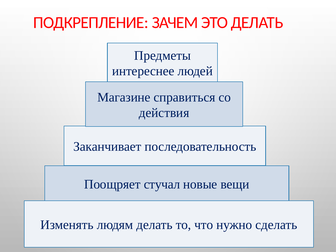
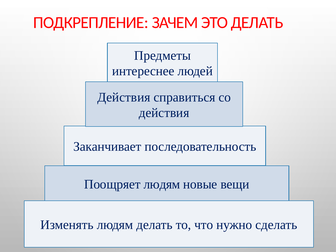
Магазине: Магазине -> Действия (124, 97)
Поощряет стучал: стучал -> людям (162, 184)
